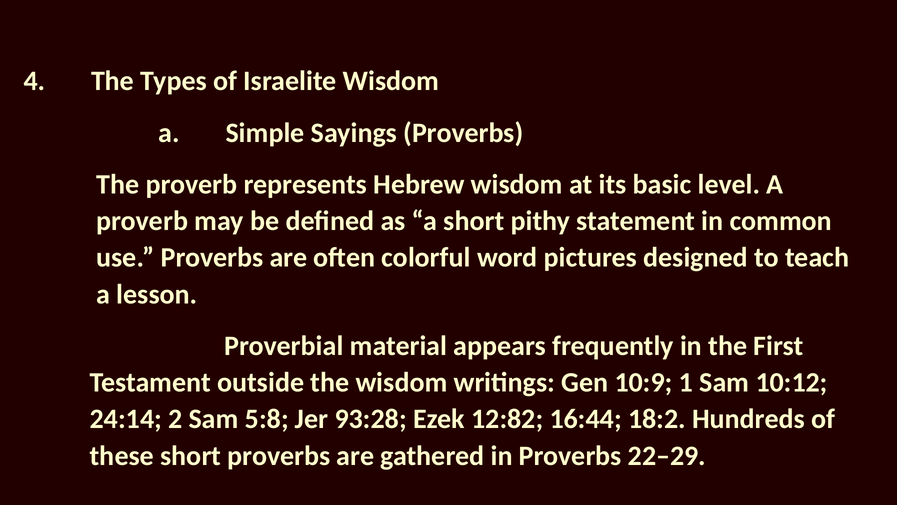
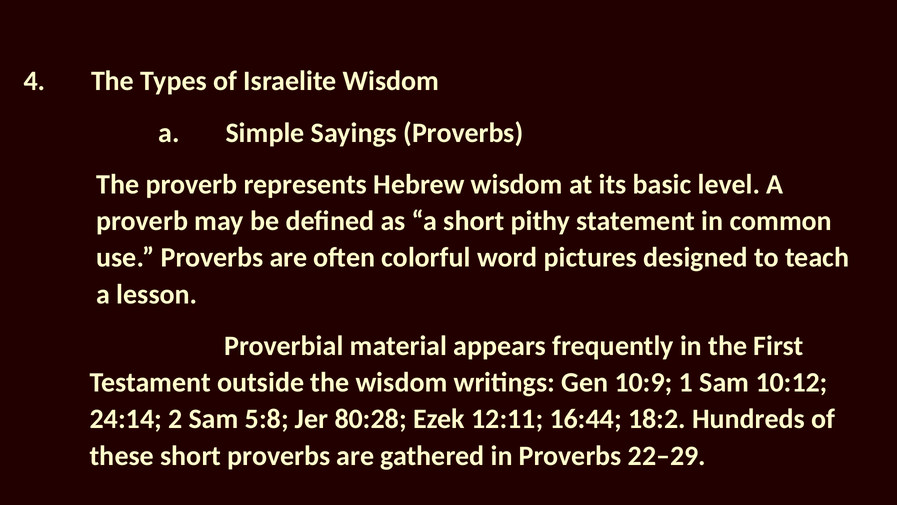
93:28: 93:28 -> 80:28 (371, 419)
12:82: 12:82 -> 12:11 (507, 419)
